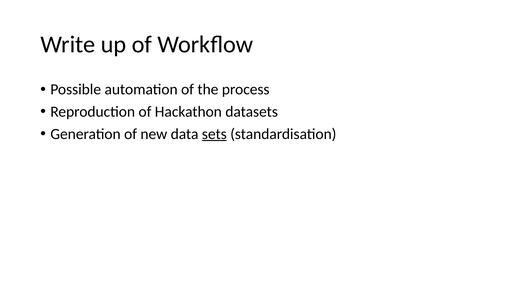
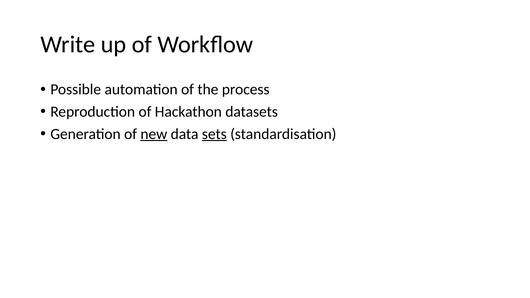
new underline: none -> present (154, 134)
